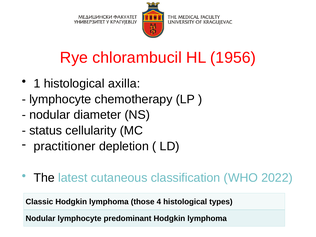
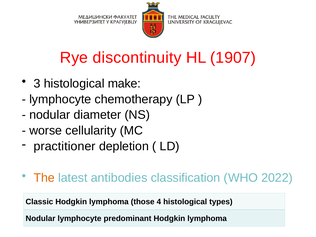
chlorambucil: chlorambucil -> discontinuity (137, 58)
1956: 1956 -> 1907 (233, 58)
1: 1 -> 3 (37, 83)
axilla: axilla -> make (124, 83)
status: status -> worse (46, 131)
The colour: black -> orange (44, 178)
cutaneous: cutaneous -> antibodies (119, 178)
